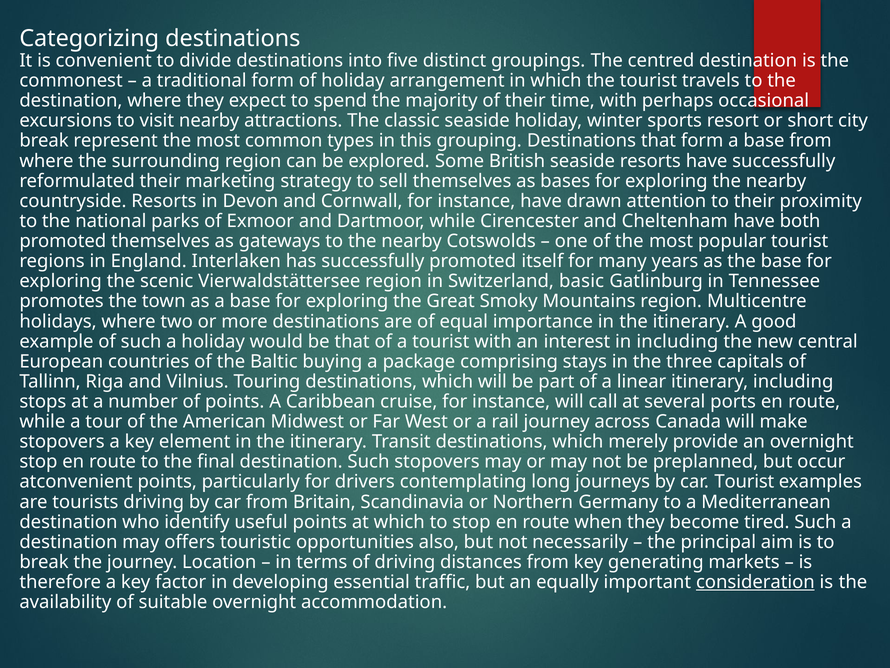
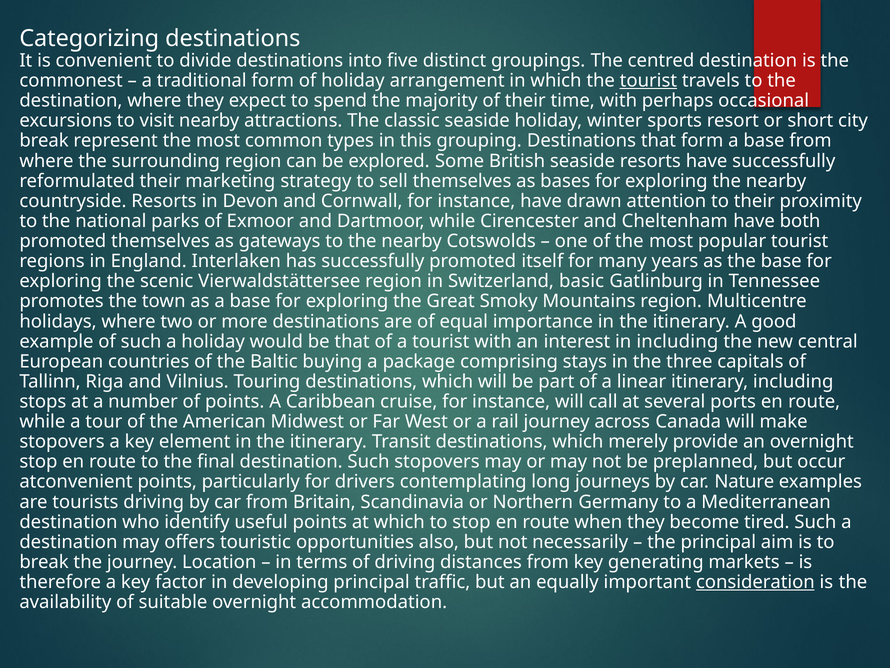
tourist underline: none -> present (648, 81)
car Tourist: Tourist -> Nature (744, 481)
developing essential: essential -> principal (371, 582)
